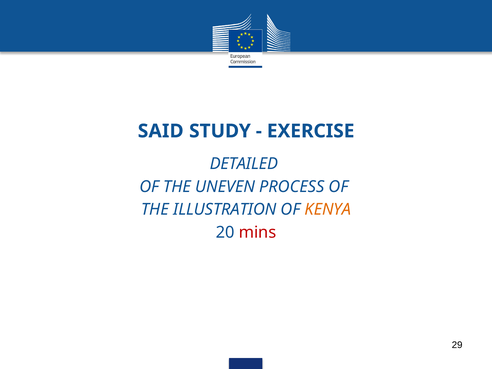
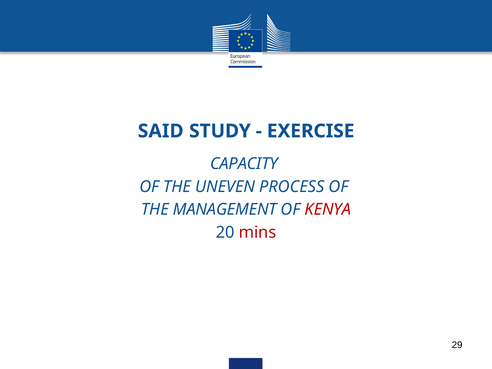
DETAILED: DETAILED -> CAPACITY (244, 164)
ILLUSTRATION: ILLUSTRATION -> MANAGEMENT (225, 210)
KENYA colour: orange -> red (328, 210)
